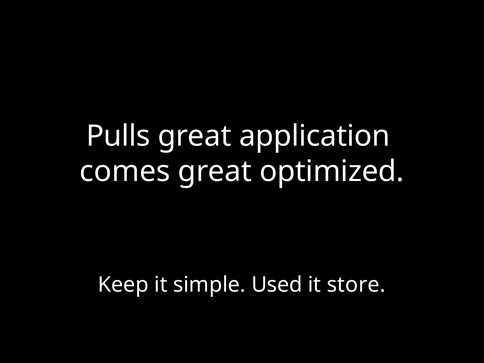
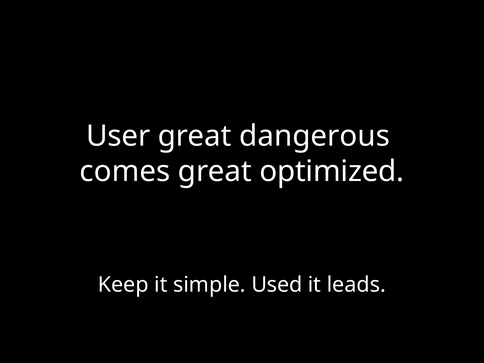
Pulls: Pulls -> User (118, 136)
application: application -> dangerous (315, 136)
store: store -> leads (356, 285)
